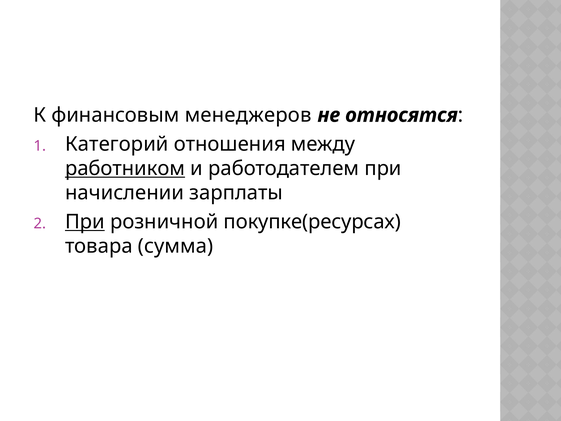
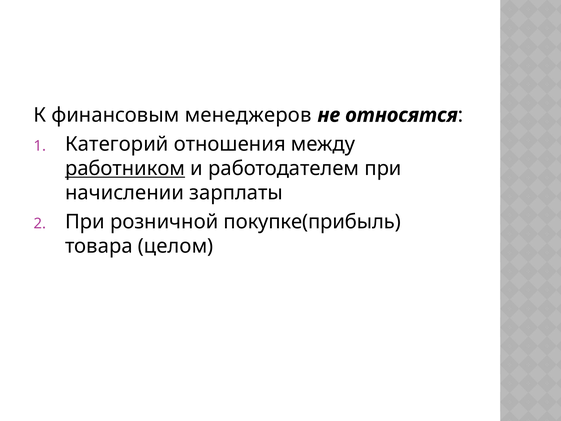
При underline: present -> none (85, 222)
покупке(ресурсах: покупке(ресурсах -> покупке(прибыль (312, 222)
сумма: сумма -> целом (176, 246)
